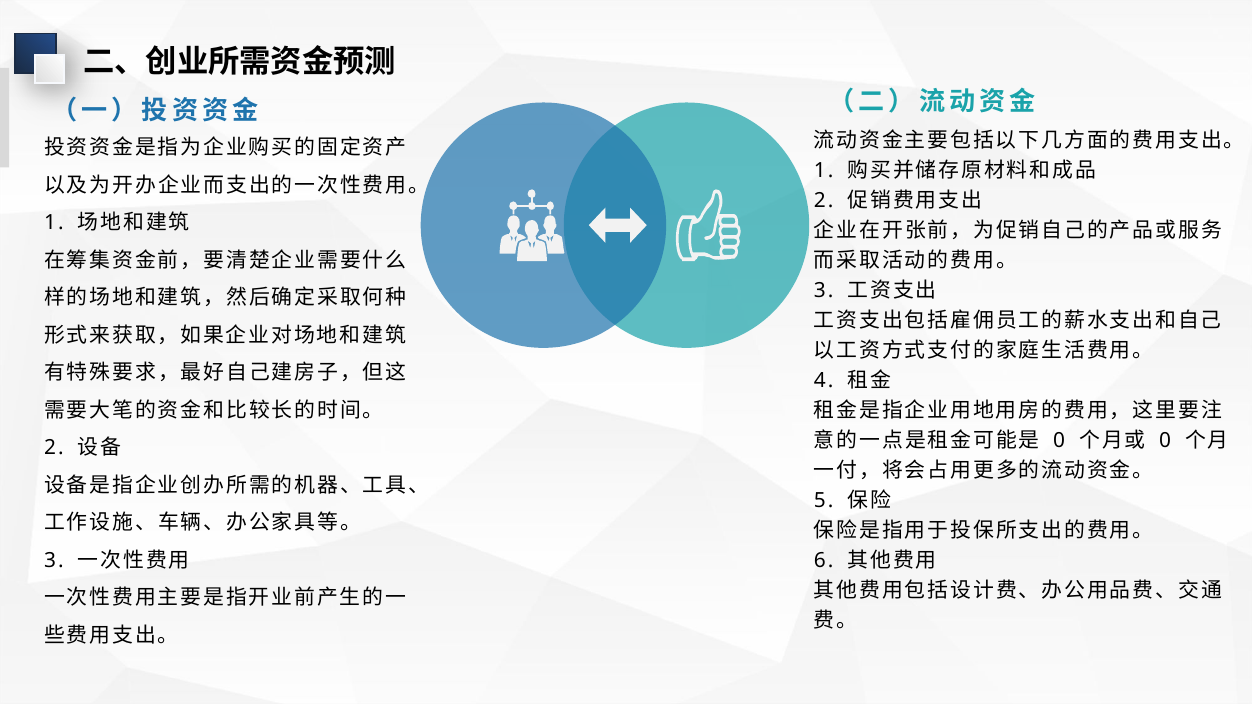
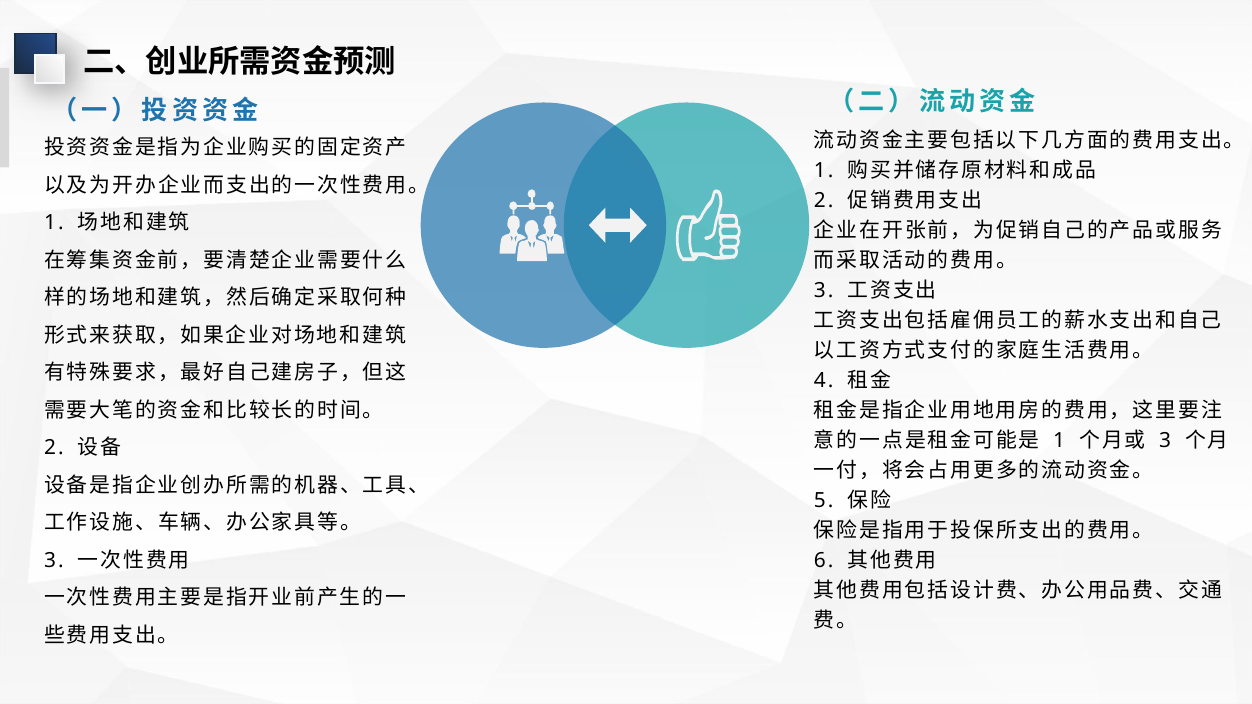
0: 0 -> 1 (1059, 441)
0: 0 -> 3 (1165, 441)
